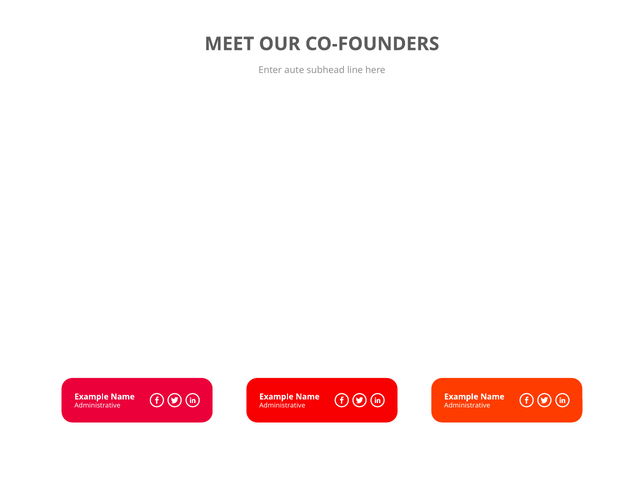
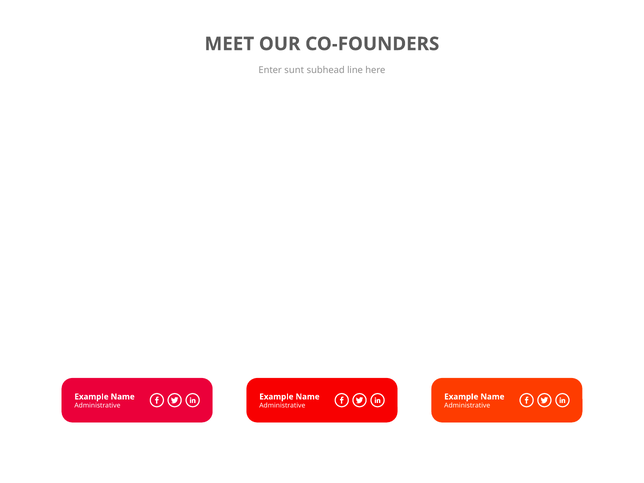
aute: aute -> sunt (294, 70)
